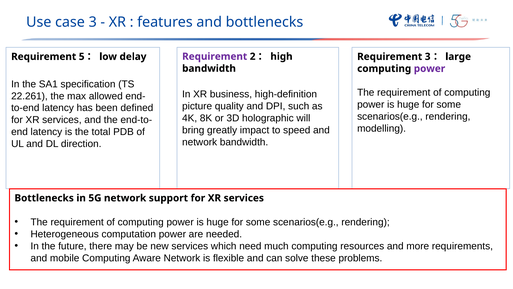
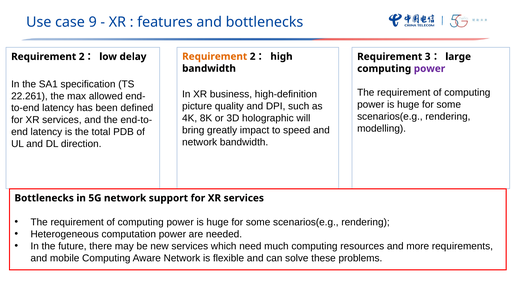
case 3: 3 -> 9 (93, 22)
Requirement colour: purple -> orange (215, 56)
5: 5 -> 2 (82, 57)
